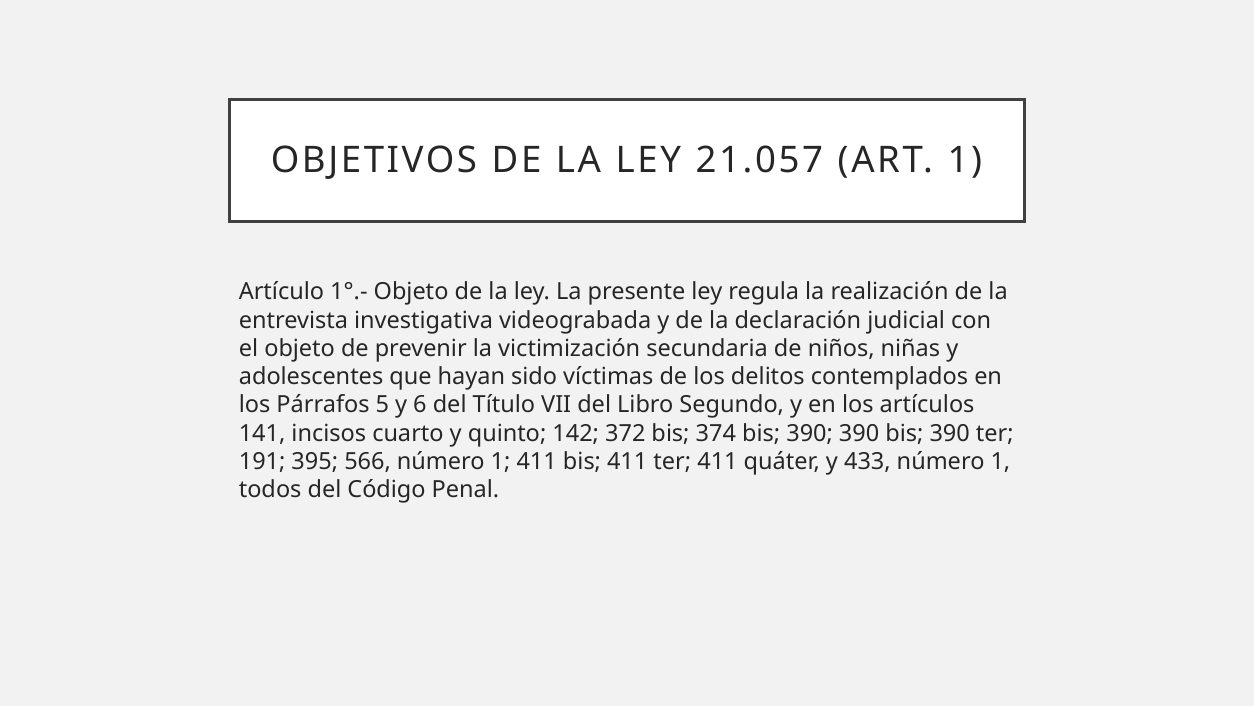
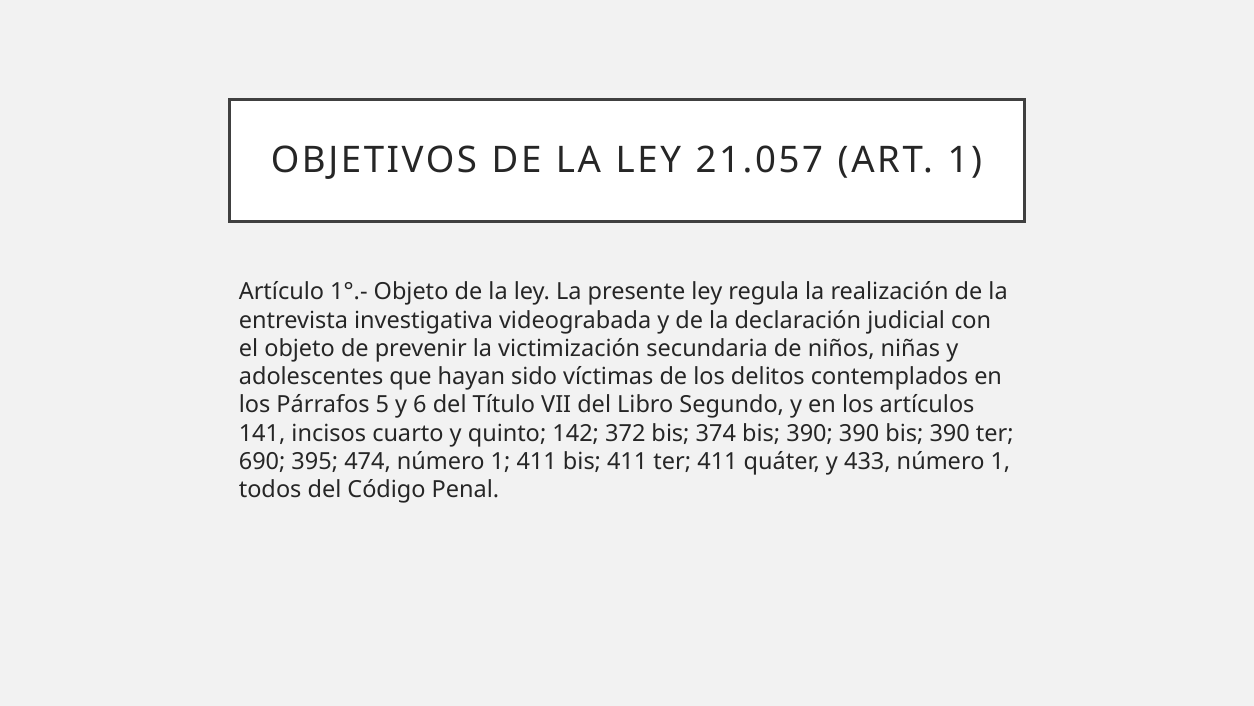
191: 191 -> 690 (262, 461)
566: 566 -> 474 (368, 461)
